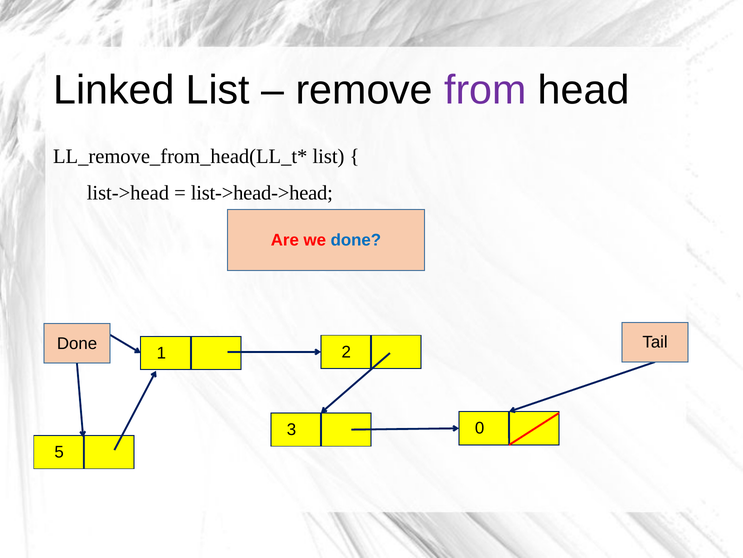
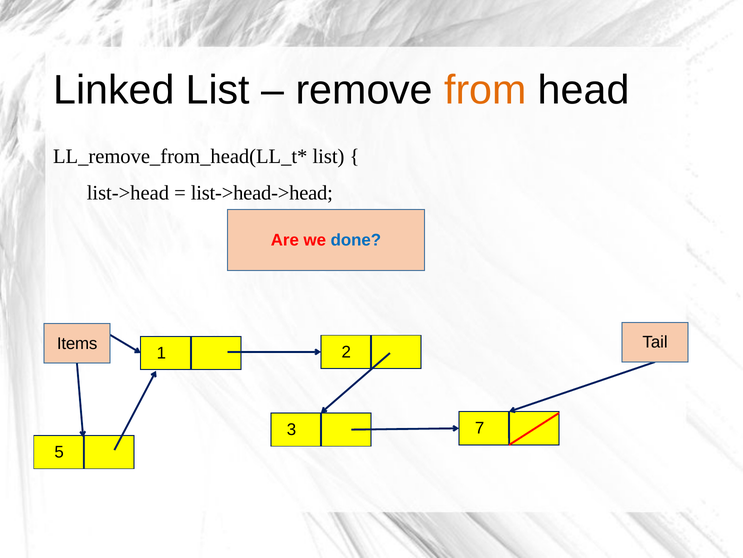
from colour: purple -> orange (485, 90)
Done: Done -> Items (77, 343)
0: 0 -> 7 (480, 428)
